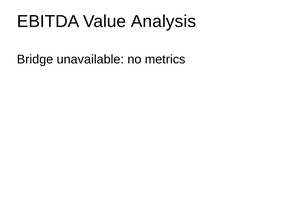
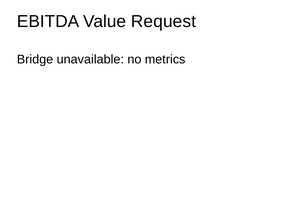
Analysis: Analysis -> Request (164, 21)
